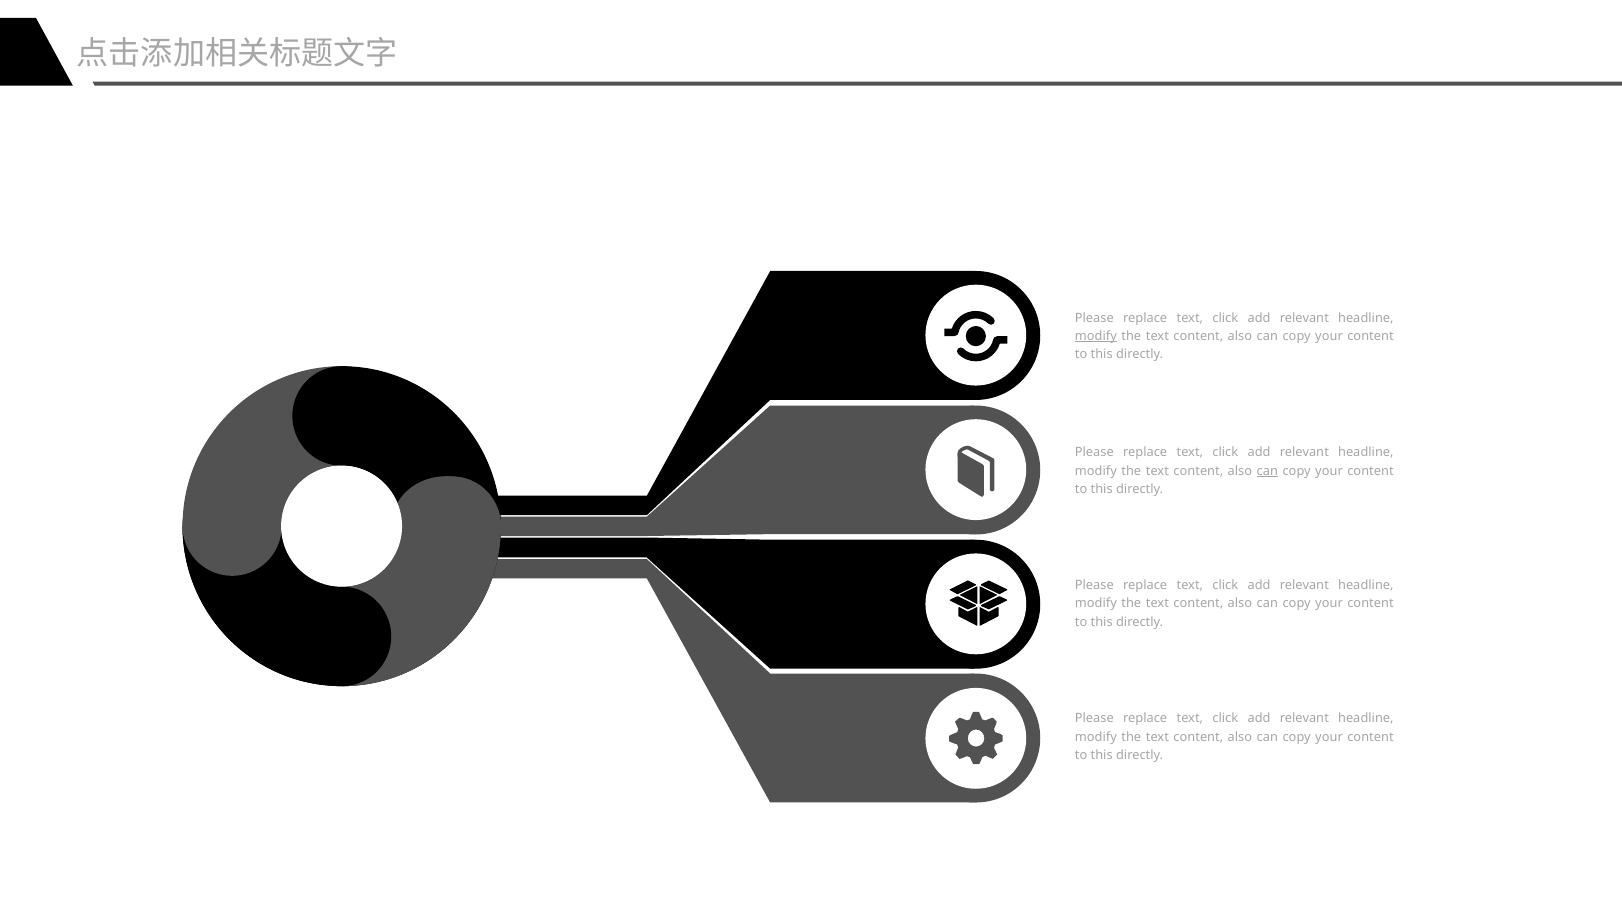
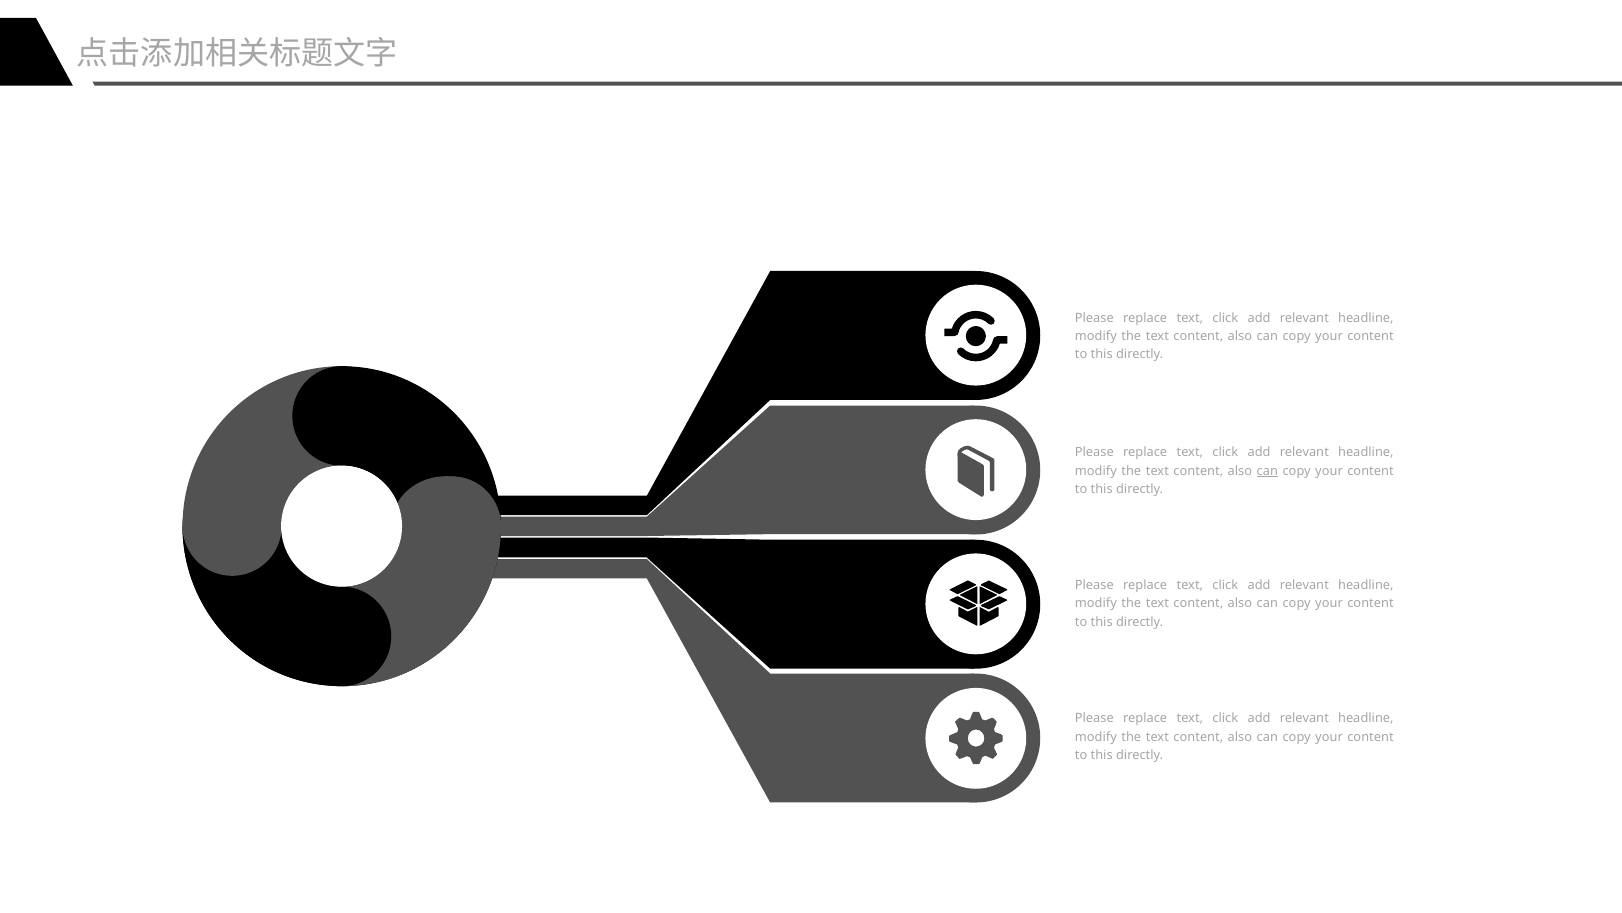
modify underline: present -> none (1096, 336)
